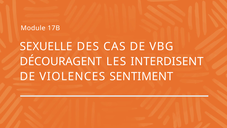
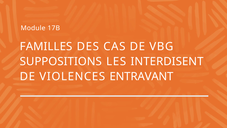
SEXUELLE: SEXUELLE -> FAMILLES (46, 46)
DÉCOURAGENT: DÉCOURAGENT -> SUPPOSITIONS (61, 61)
SENTIMENT: SENTIMENT -> ENTRAVANT (141, 76)
